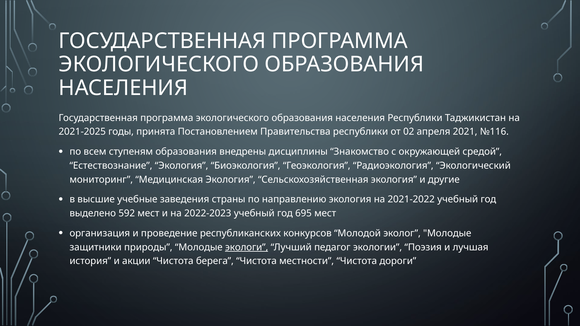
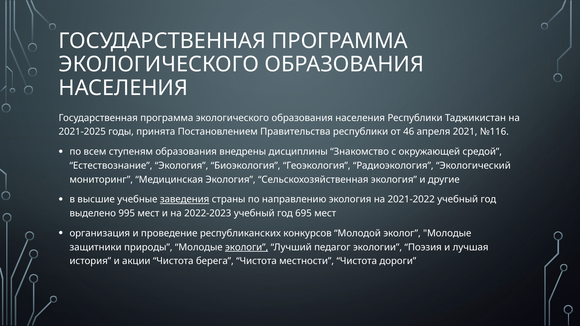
02: 02 -> 46 (409, 132)
заведения underline: none -> present (185, 200)
592: 592 -> 995 (127, 214)
